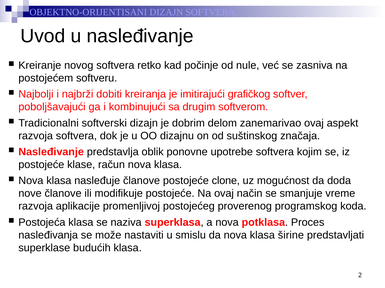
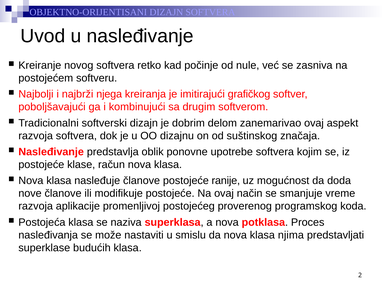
dobiti: dobiti -> njega (109, 94)
clone: clone -> ranije (226, 181)
širine: širine -> njima (291, 236)
